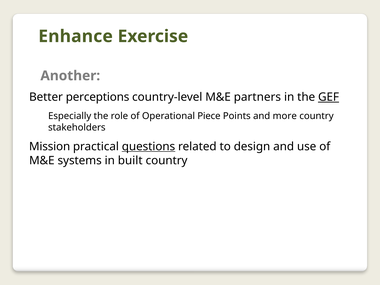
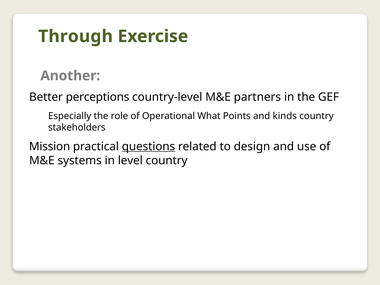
Enhance: Enhance -> Through (76, 36)
GEF underline: present -> none (329, 97)
Piece: Piece -> What (209, 116)
more: more -> kinds (285, 116)
built: built -> level (130, 160)
